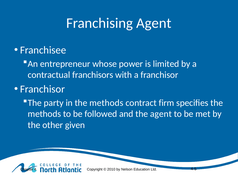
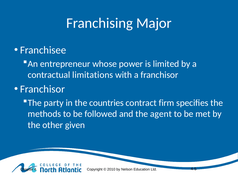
Franchising Agent: Agent -> Major (154, 23)
franchisors: franchisors -> limitations (93, 75)
in the methods: methods -> countries (106, 102)
